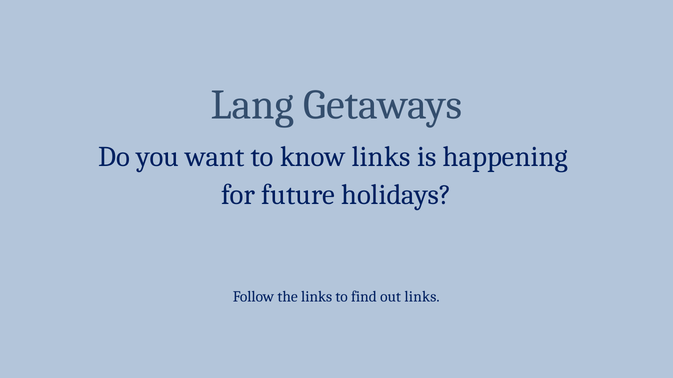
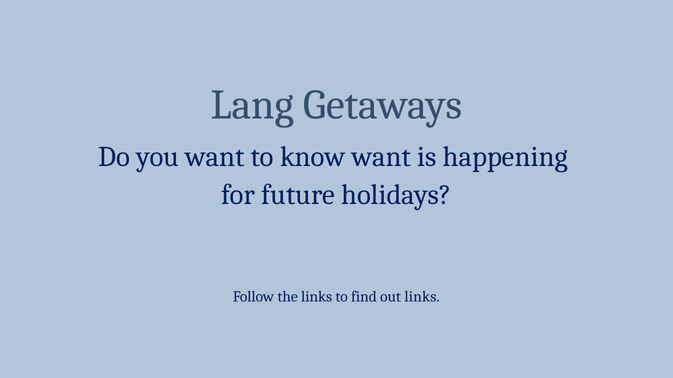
know links: links -> want (381, 157)
